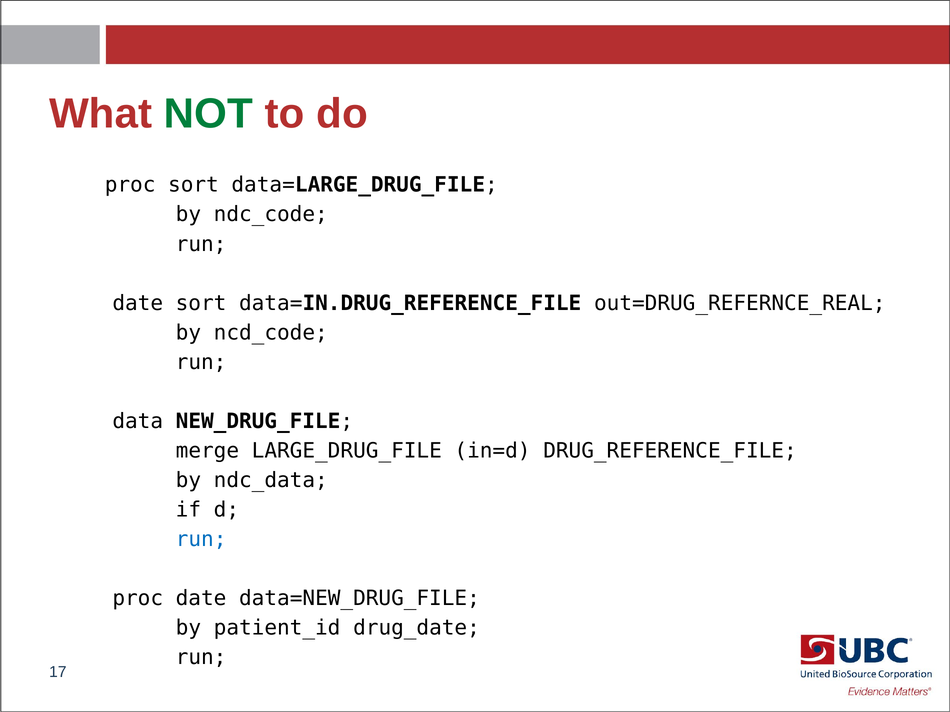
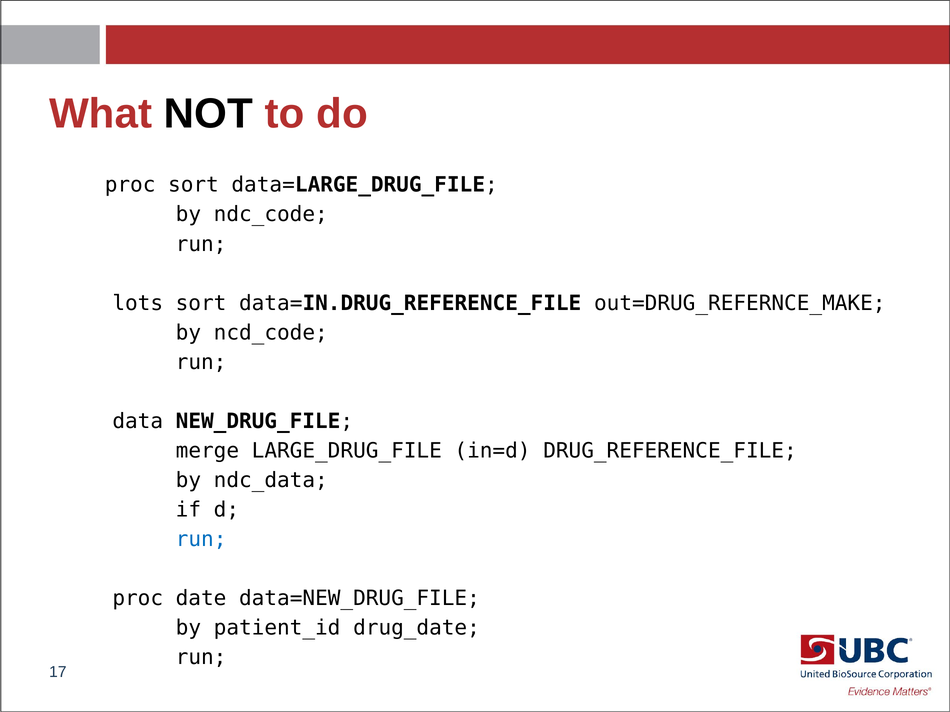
NOT colour: green -> black (208, 114)
date: date -> lots (138, 303)
out=DRUG_REFERNCE_REAL: out=DRUG_REFERNCE_REAL -> out=DRUG_REFERNCE_MAKE (740, 303)
